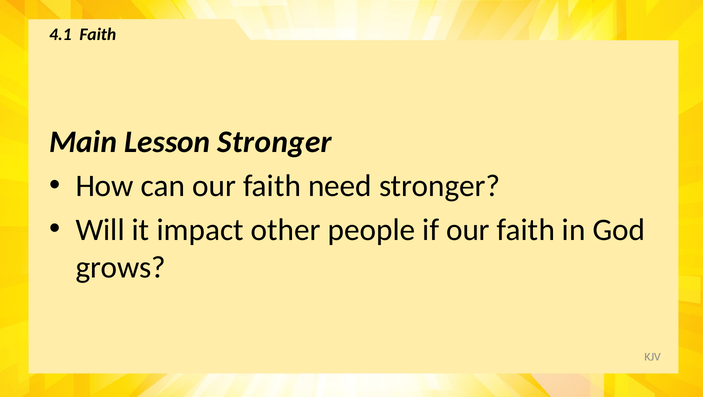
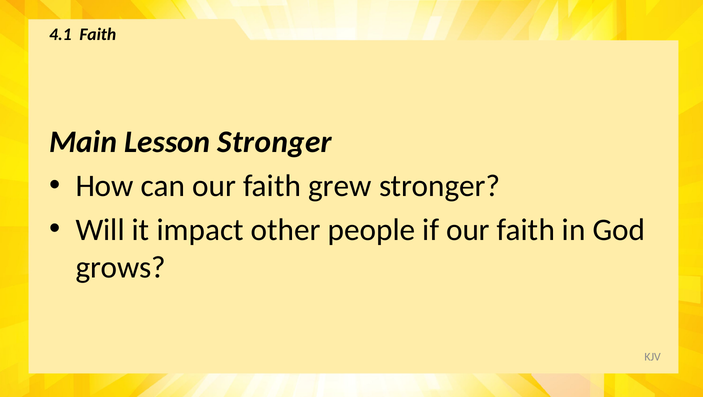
need: need -> grew (340, 186)
